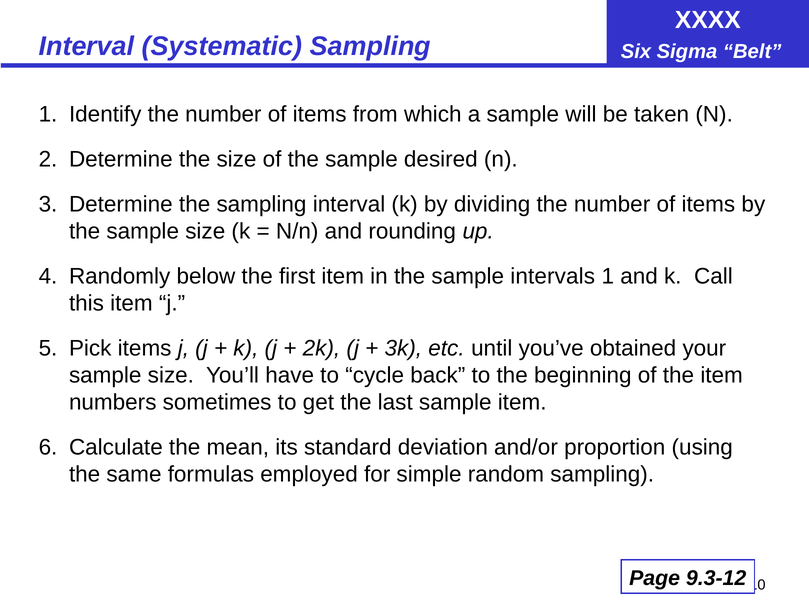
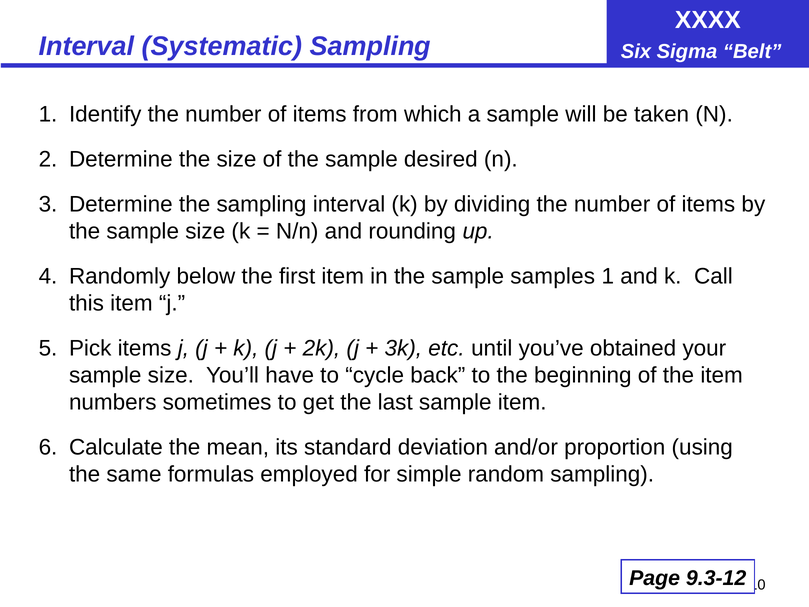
intervals: intervals -> samples (553, 276)
